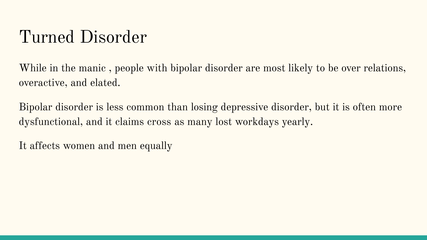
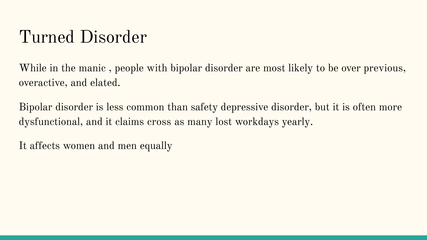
relations: relations -> previous (385, 68)
losing: losing -> safety (204, 107)
